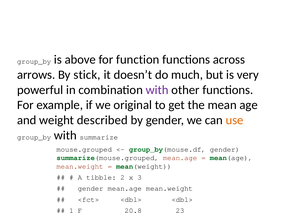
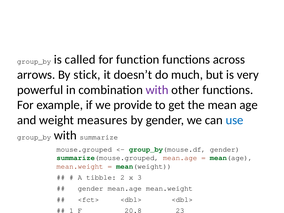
above: above -> called (80, 60)
original: original -> provide (133, 105)
described: described -> measures (102, 120)
use colour: orange -> blue (235, 120)
